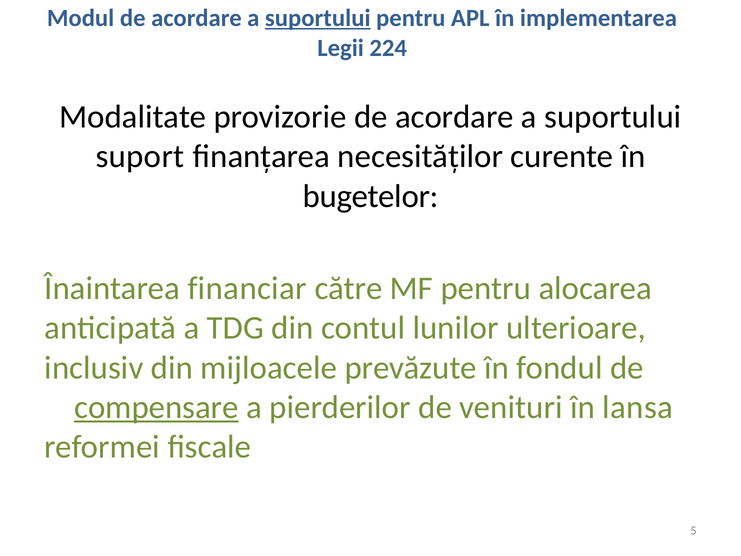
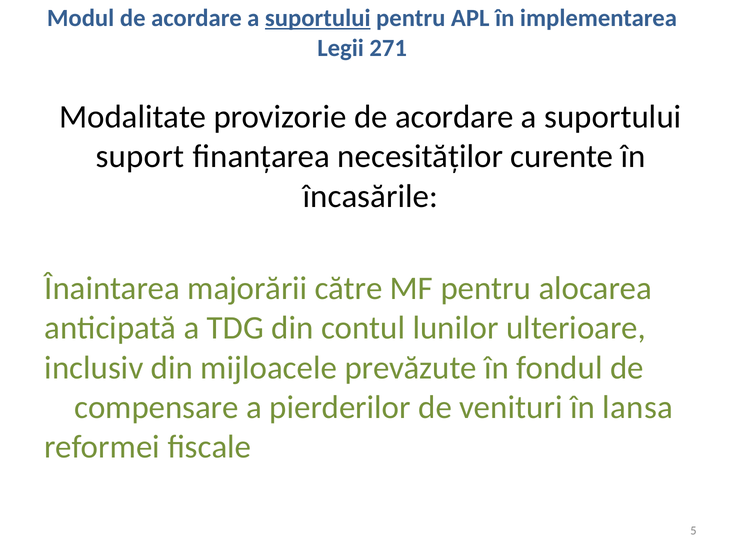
224: 224 -> 271 (388, 48)
bugetelor: bugetelor -> încasările (370, 196)
financiar: financiar -> majorării (247, 288)
compensare underline: present -> none (156, 407)
